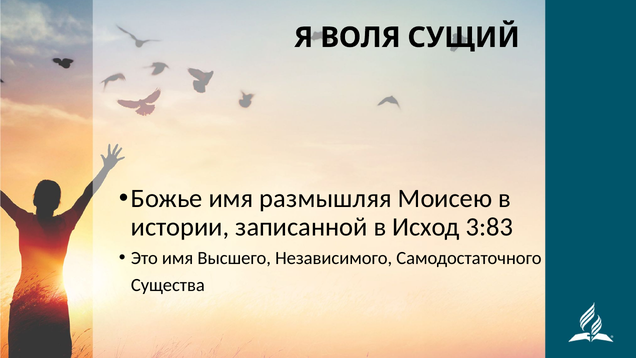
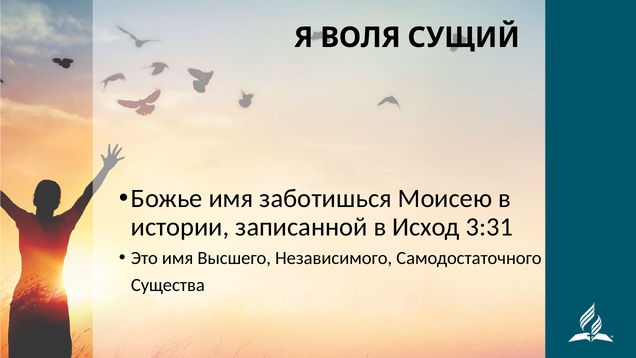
размышляя: размышляя -> заботишься (326, 198)
3:83: 3:83 -> 3:31 (489, 227)
